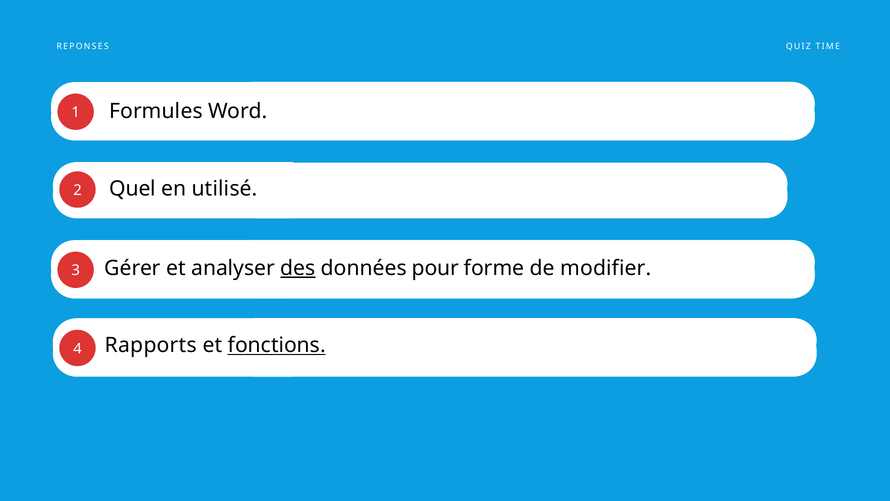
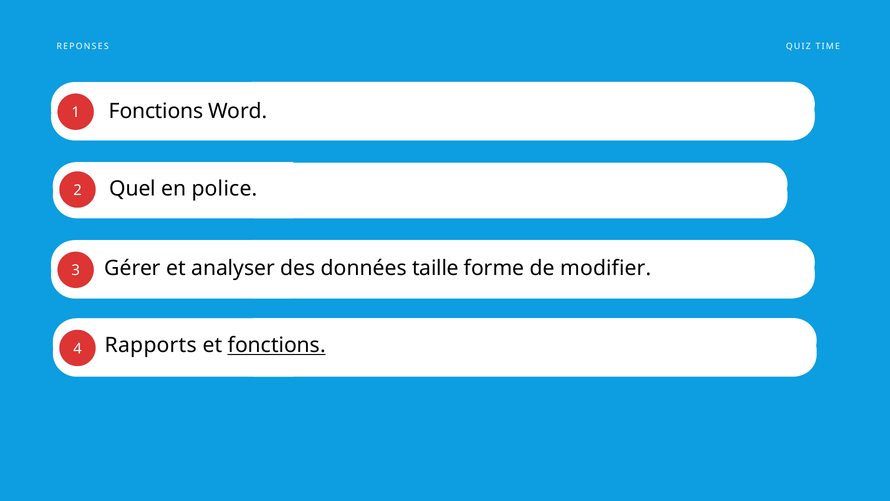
1 Formules: Formules -> Fonctions (156, 111)
utilisé: utilisé -> police (225, 189)
des underline: present -> none (298, 268)
pour: pour -> taille (435, 268)
